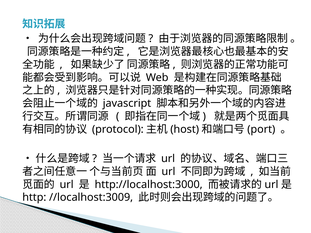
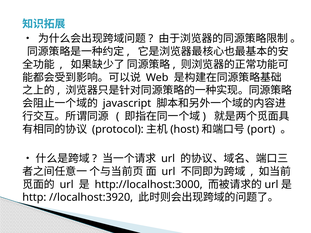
//localhost:3009: //localhost:3009 -> //localhost:3920 (91, 198)
